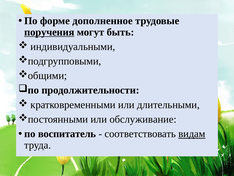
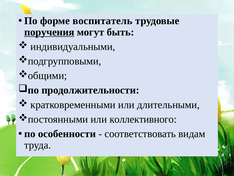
дополненное: дополненное -> воспитатель (103, 21)
обслуживание: обслуживание -> коллективного (143, 119)
воспитатель: воспитатель -> особенности (67, 133)
видам underline: present -> none (192, 133)
